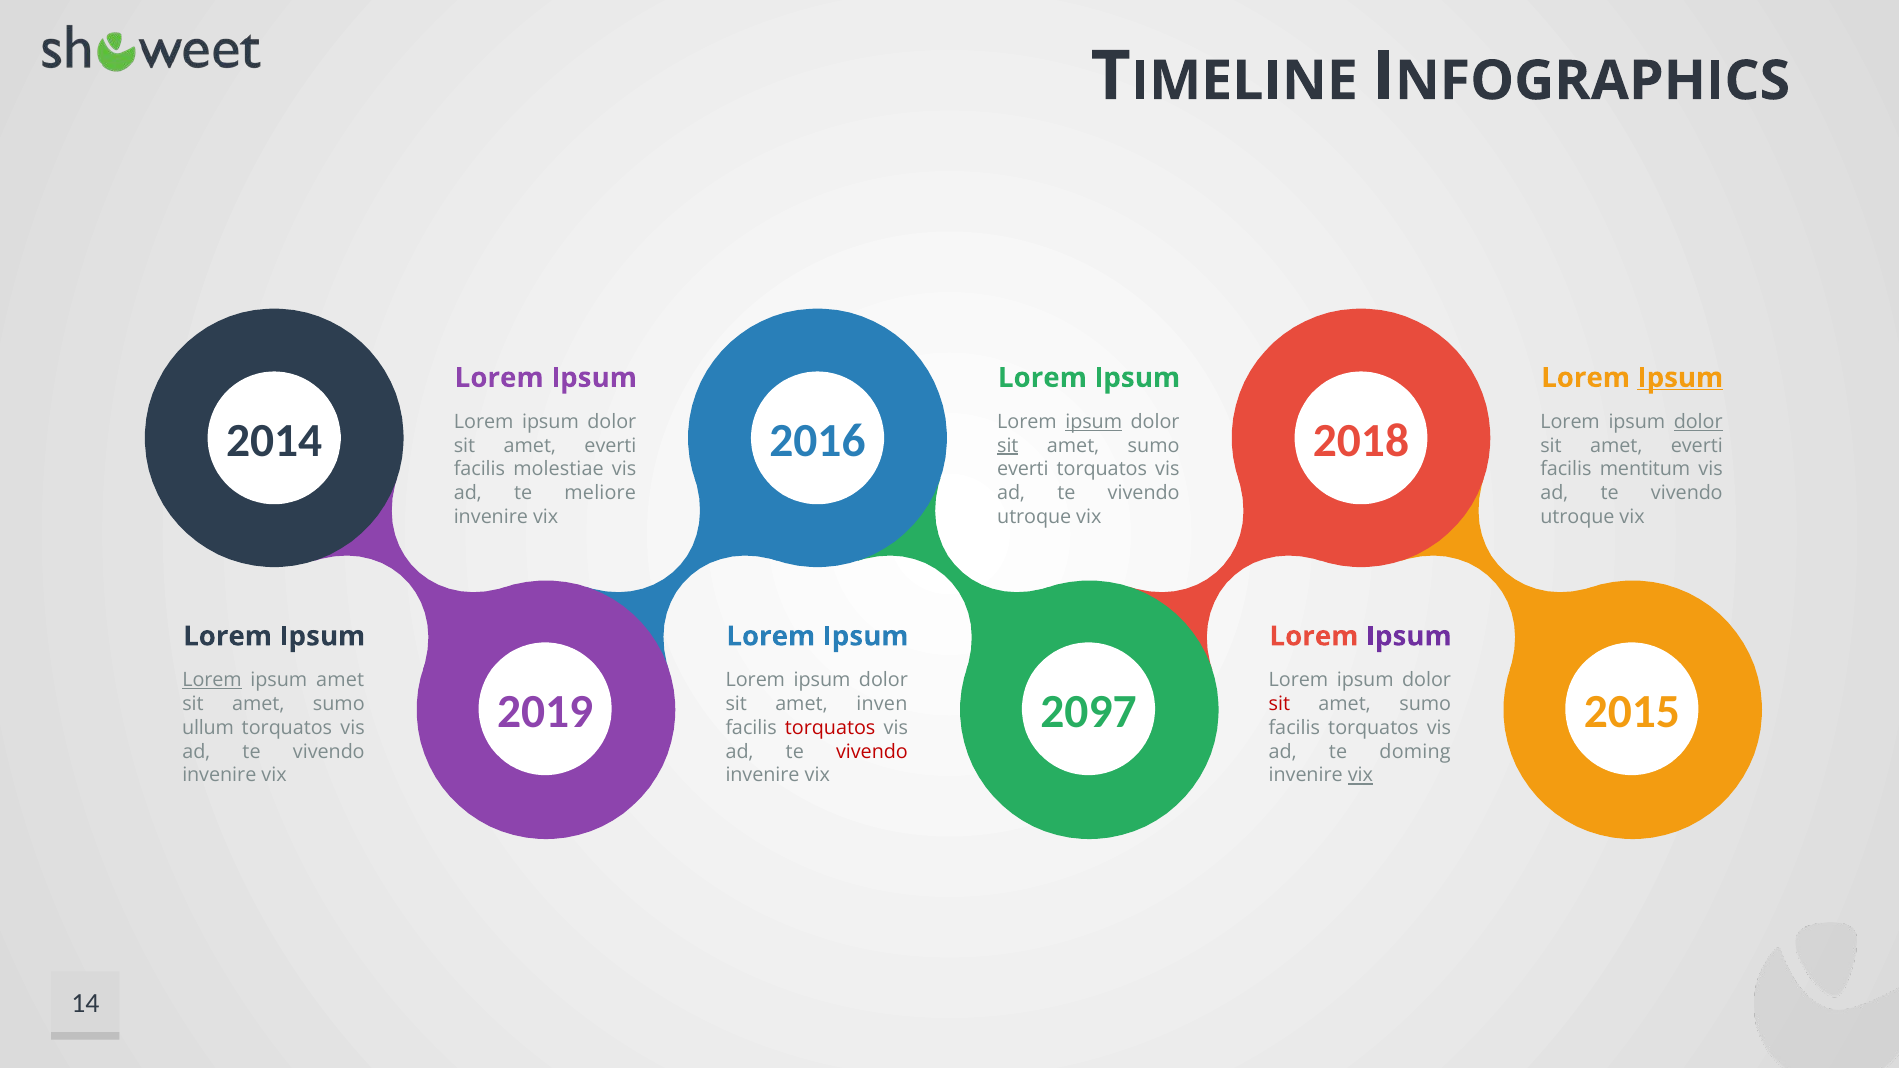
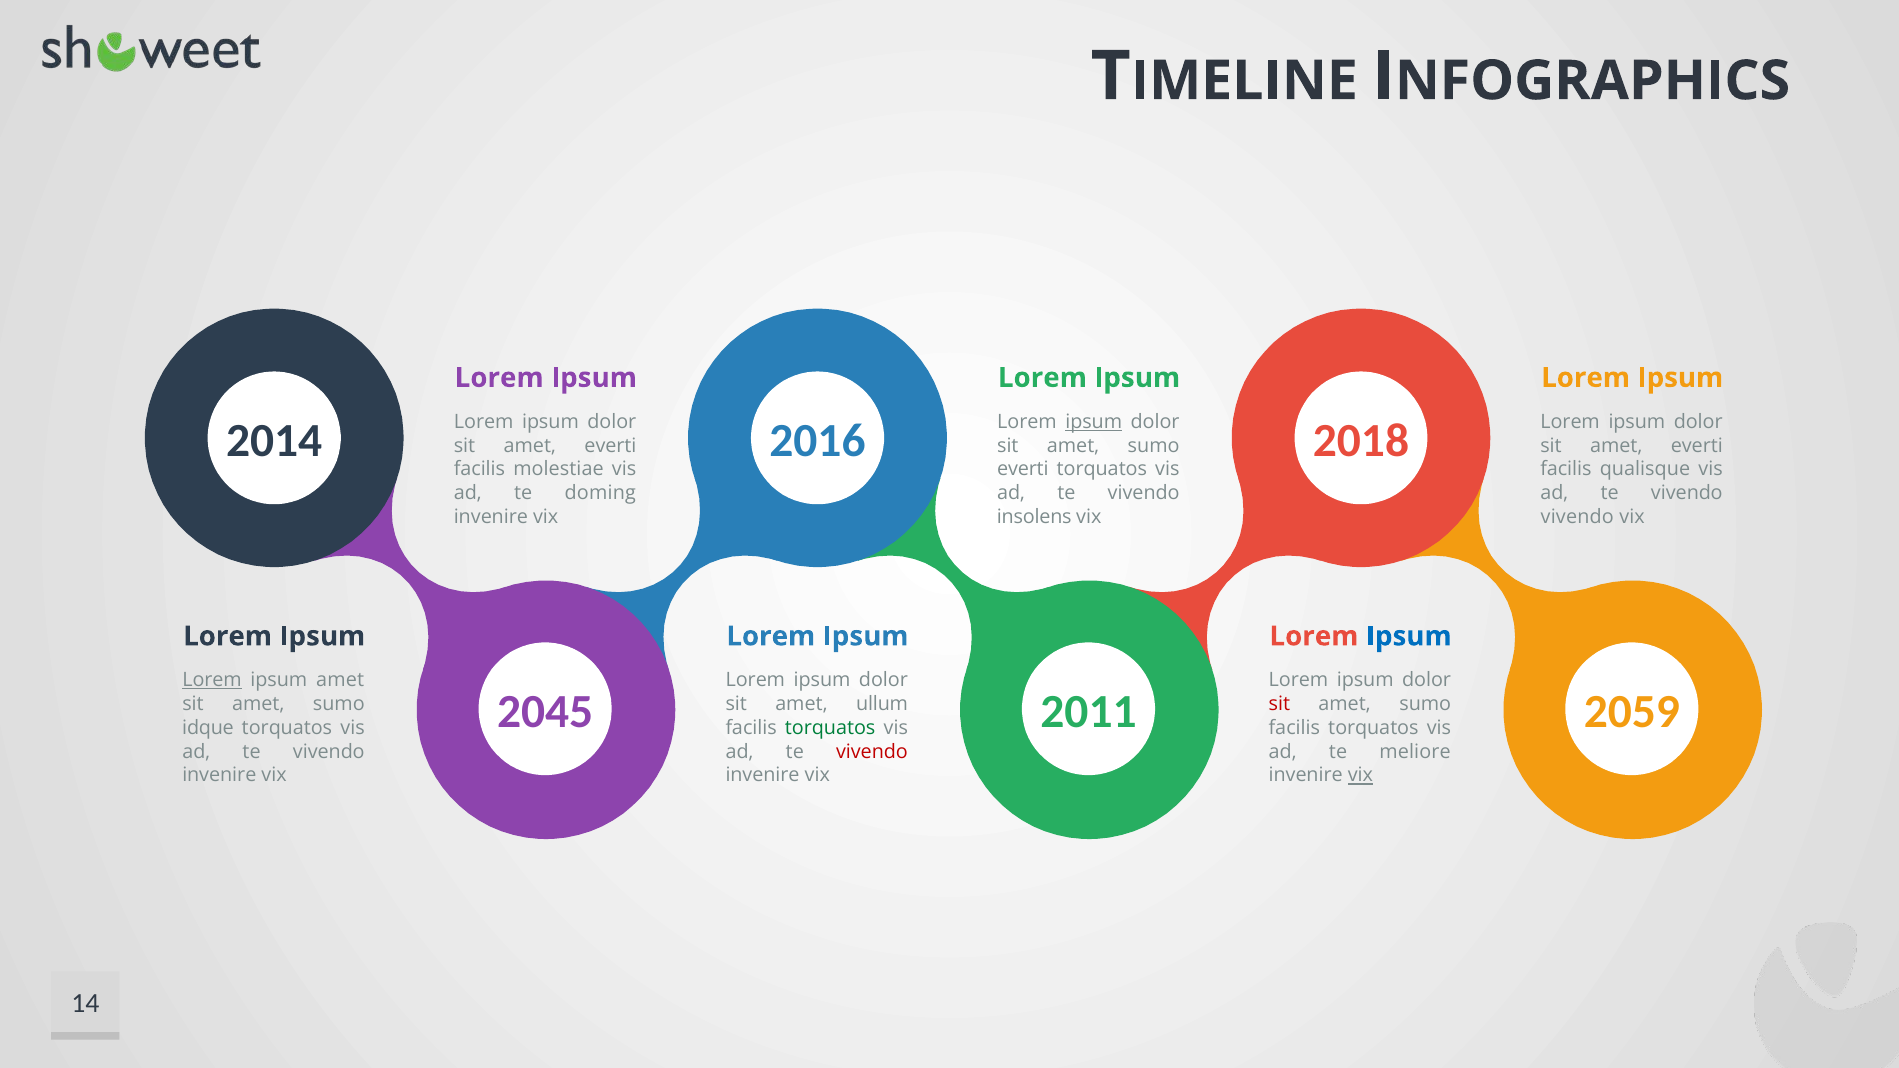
Ipsum underline: present -> none (1680, 378)
dolor underline: present -> none (1698, 422)
sit underline: present -> none (1008, 446)
mentitum: mentitum -> qualisque (1645, 469)
meliore: meliore -> doming (600, 493)
utroque: utroque -> insolens (1034, 517)
utroque: utroque -> vivendo (1577, 517)
Ipsum colour: purple -> blue (1409, 636)
2019: 2019 -> 2045 (545, 712)
2097: 2097 -> 2011 (1089, 712)
2015: 2015 -> 2059 (1632, 712)
inven: inven -> ullum (882, 704)
ullum: ullum -> idque (208, 728)
torquatos colour: red -> green (830, 728)
doming: doming -> meliore (1415, 752)
